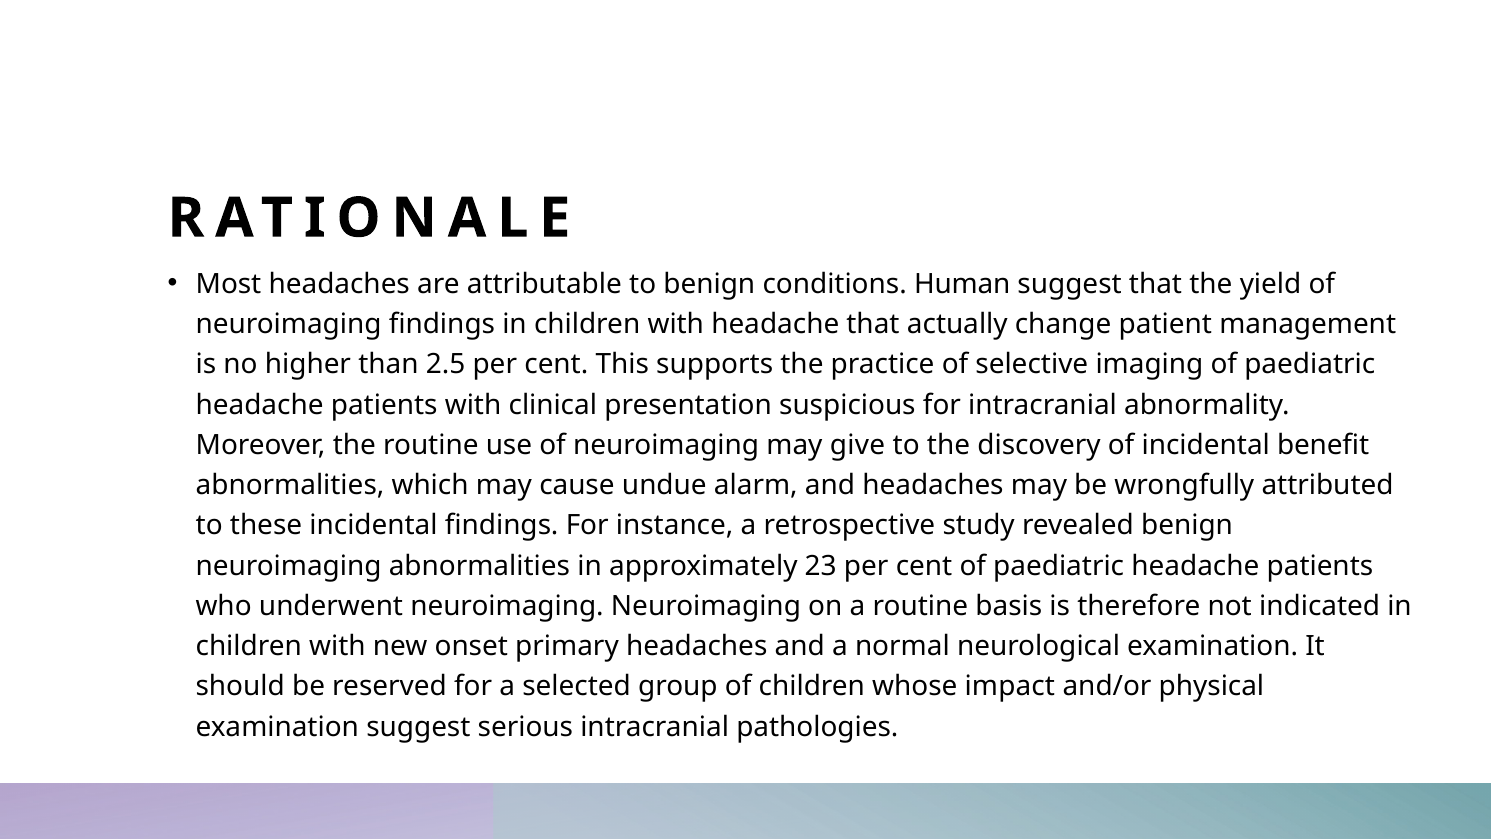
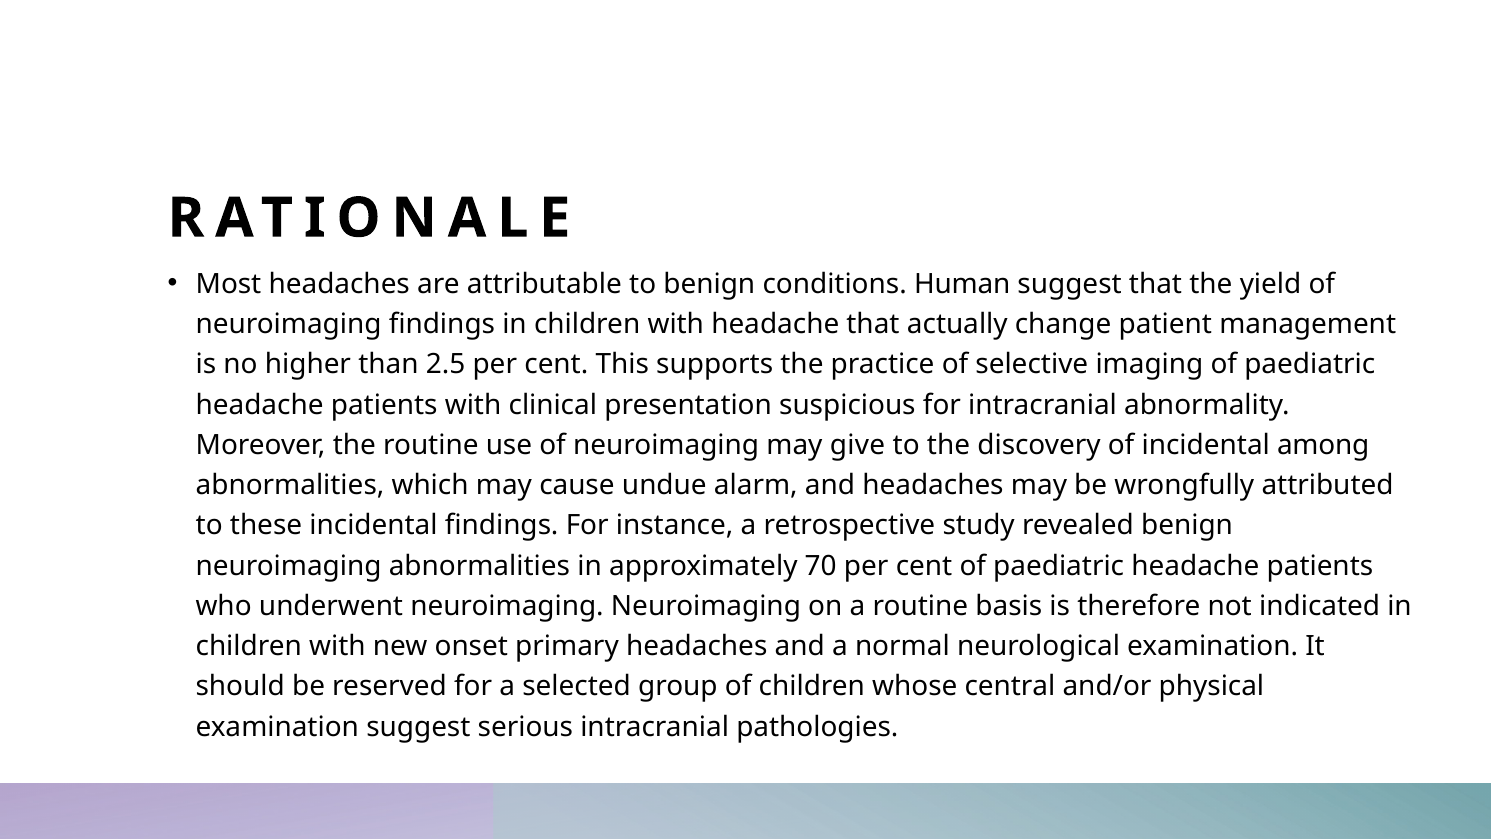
benefit: benefit -> among (1323, 445)
23: 23 -> 70 (821, 566)
impact: impact -> central (1010, 686)
